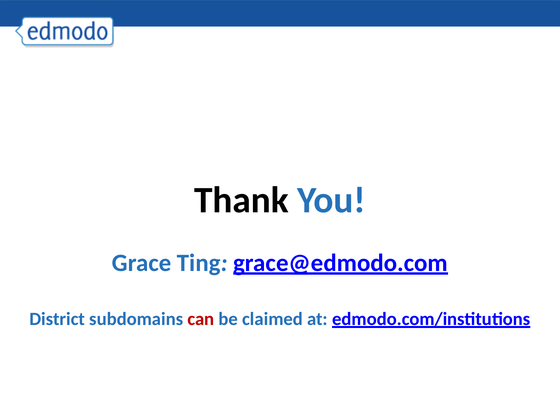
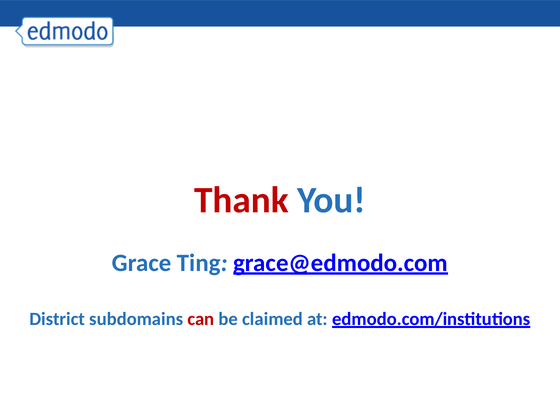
Thank colour: black -> red (241, 200)
